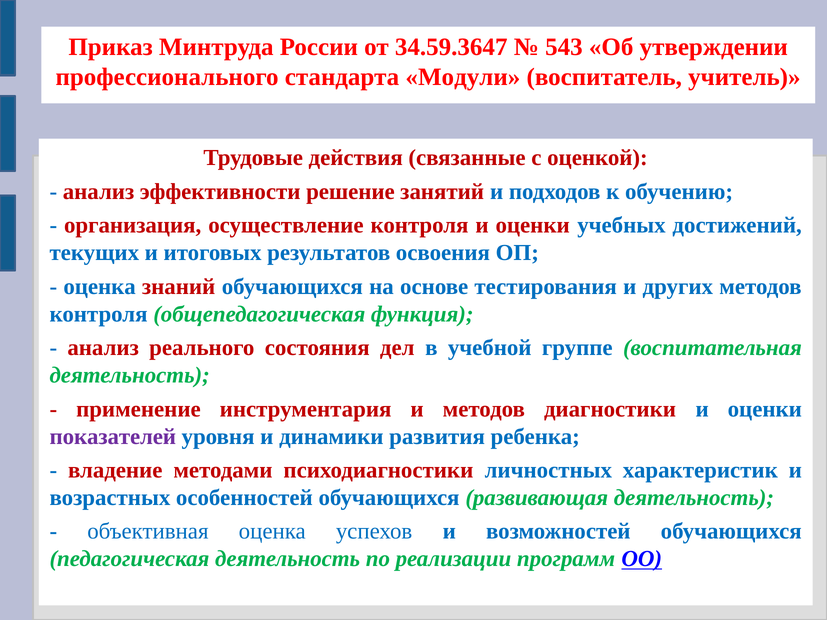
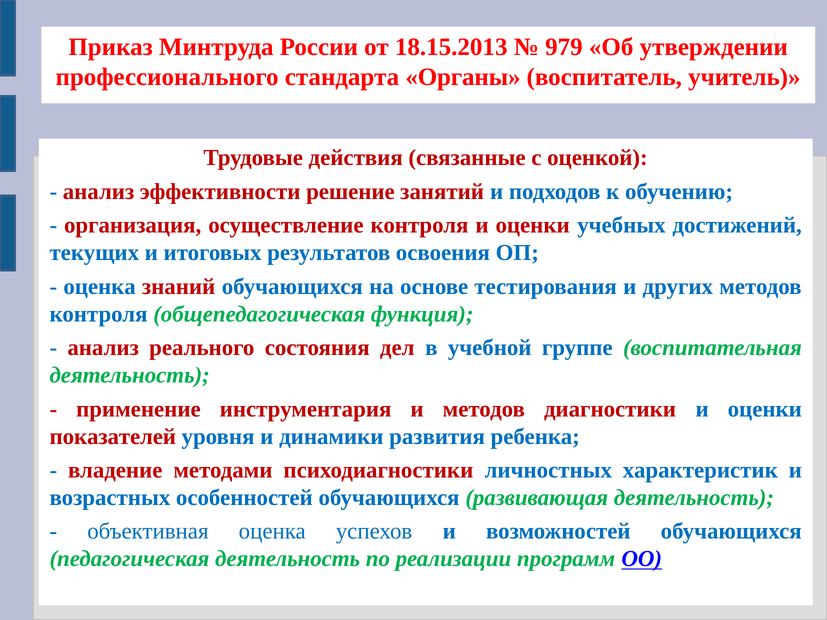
34.59.3647: 34.59.3647 -> 18.15.2013 (451, 47)
543: 543 -> 979 (564, 47)
Модули: Модули -> Органы (463, 77)
показателей colour: purple -> red (113, 437)
